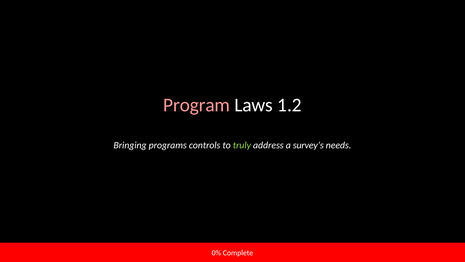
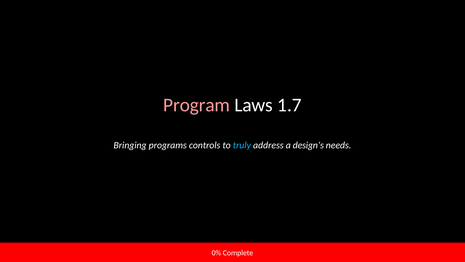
1.2: 1.2 -> 1.7 (289, 105)
truly colour: light green -> light blue (242, 145)
survey’s: survey’s -> design’s (308, 145)
